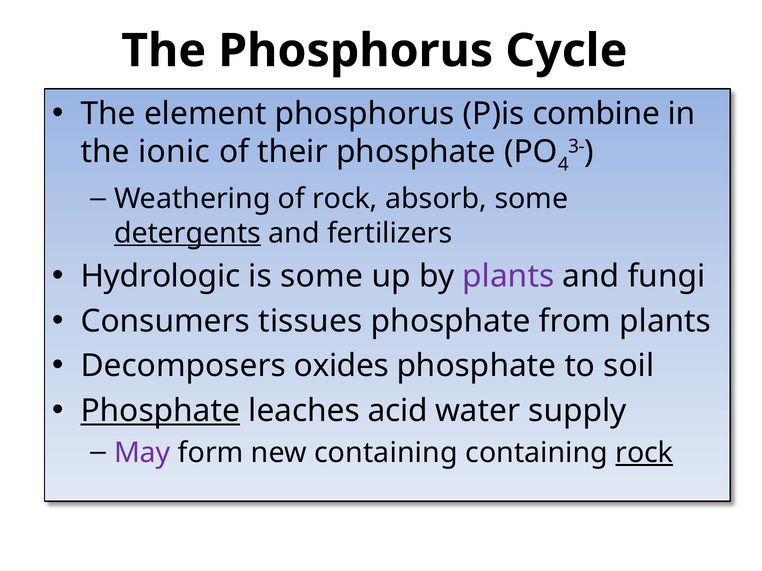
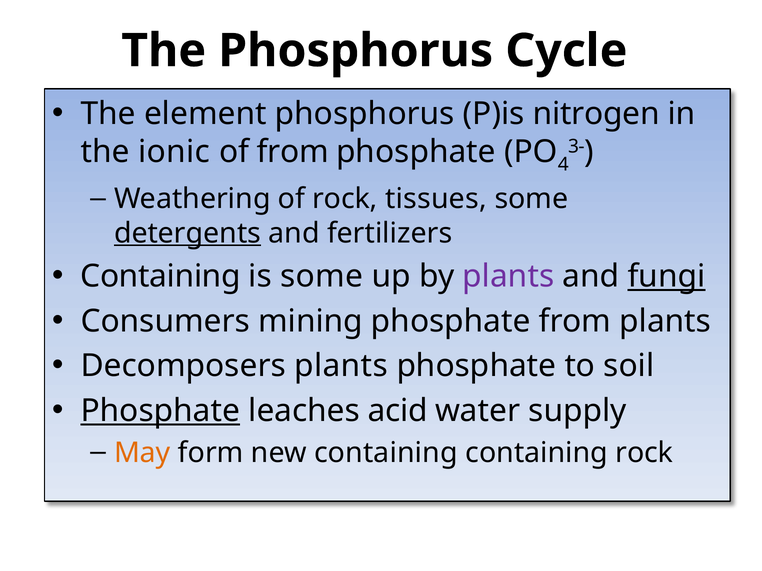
combine: combine -> nitrogen (596, 114)
of their: their -> from (293, 152)
absorb: absorb -> tissues (436, 199)
Hydrologic: Hydrologic -> Containing (161, 277)
fungi underline: none -> present (666, 277)
tissues: tissues -> mining (311, 321)
Decomposers oxides: oxides -> plants (341, 366)
May colour: purple -> orange (142, 453)
rock underline: present -> none (644, 453)
